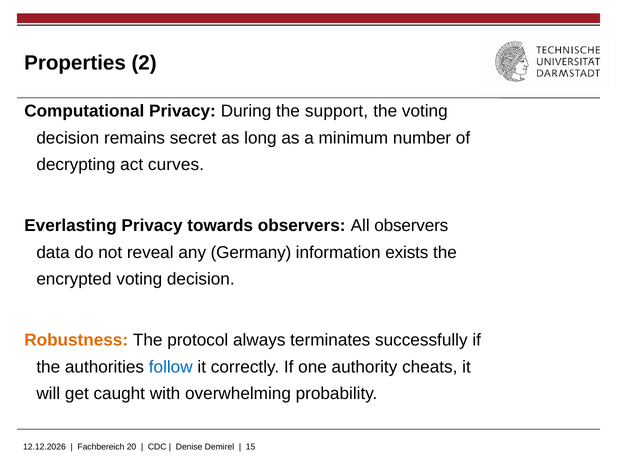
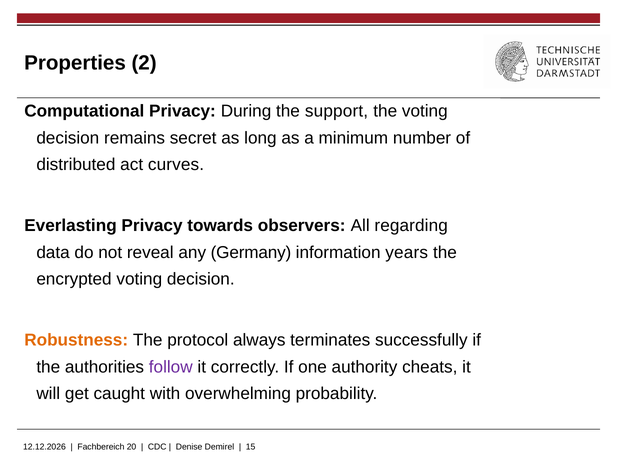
decrypting: decrypting -> distributed (76, 165)
All observers: observers -> regarding (411, 226)
exists: exists -> years (407, 252)
follow colour: blue -> purple (171, 367)
